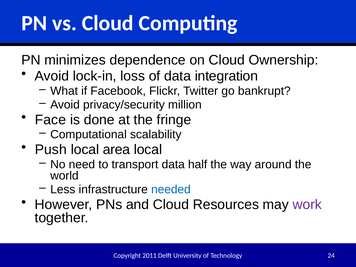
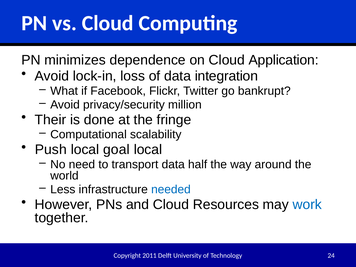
Ownership: Ownership -> Application (284, 60)
Face: Face -> Their (50, 120)
area: area -> goal (116, 150)
work colour: purple -> blue (307, 205)
